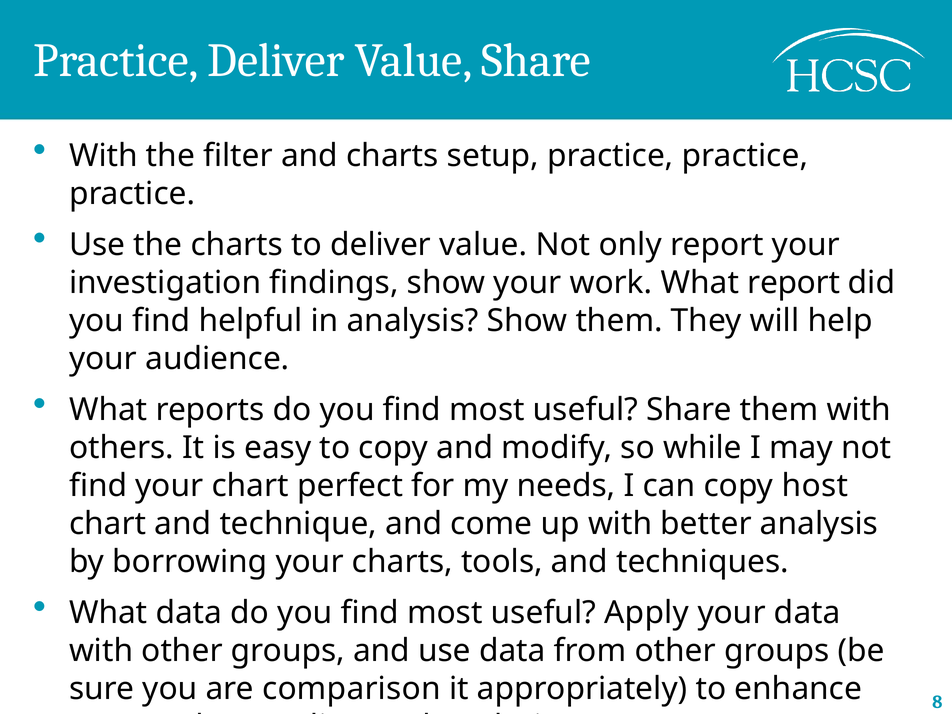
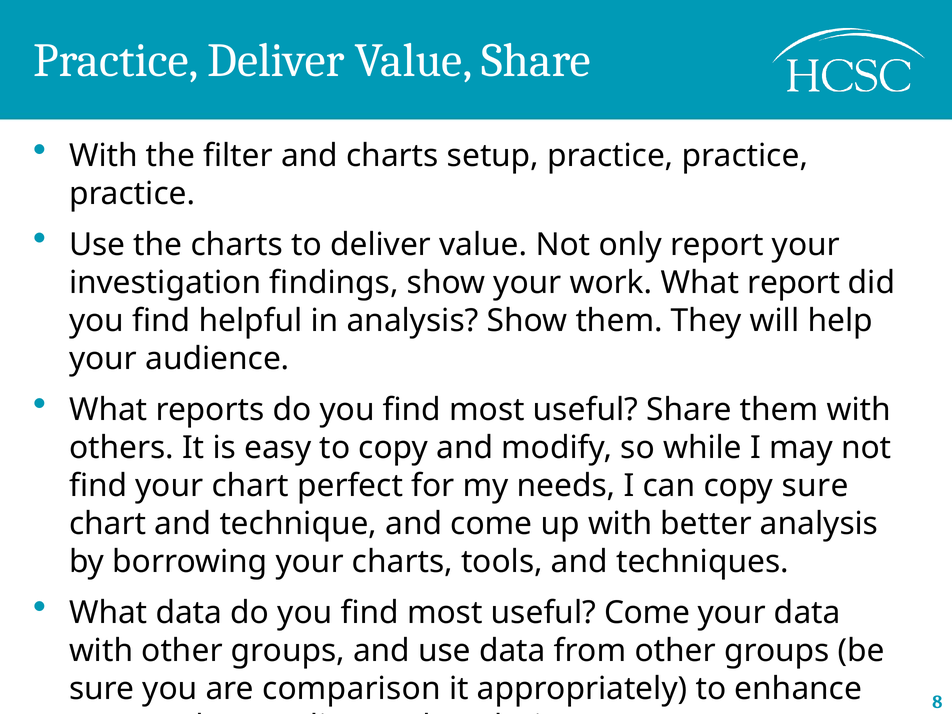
copy host: host -> sure (815, 486)
useful Apply: Apply -> Come (647, 613)
